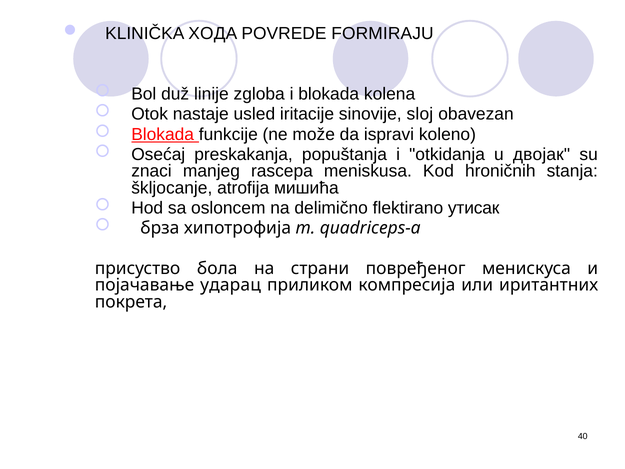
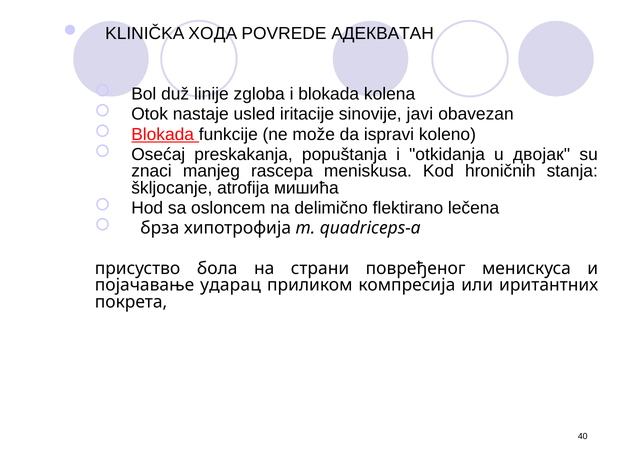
FORMIRAJU: FORMIRAJU -> АДЕКВАТАН (383, 34)
sloj: sloj -> javi (420, 114)
утисак: утисак -> lečena (474, 208)
